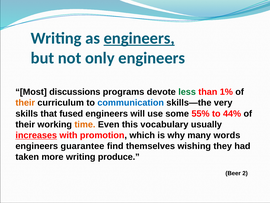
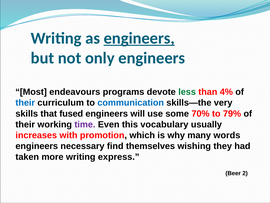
discussions: discussions -> endeavours (75, 92)
1%: 1% -> 4% (226, 92)
their colour: orange -> blue (25, 103)
55%: 55% -> 70% (201, 113)
44%: 44% -> 79% (232, 113)
time colour: orange -> purple (85, 124)
increases underline: present -> none (36, 135)
guarantee: guarantee -> necessary (82, 146)
produce: produce -> express (119, 157)
